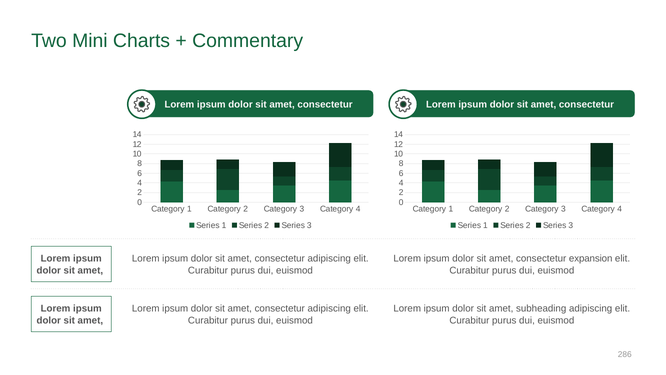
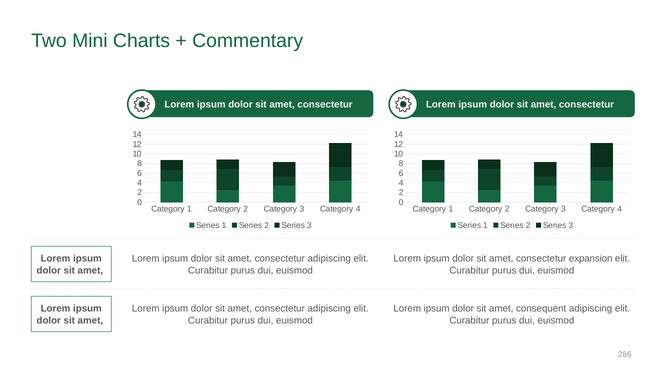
subheading: subheading -> consequent (541, 308)
